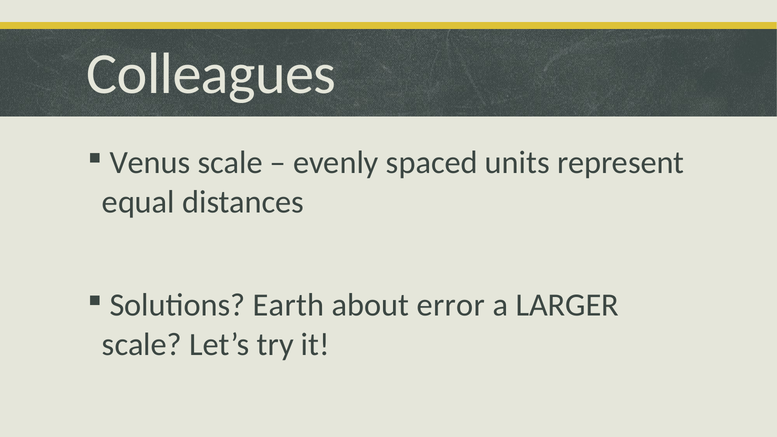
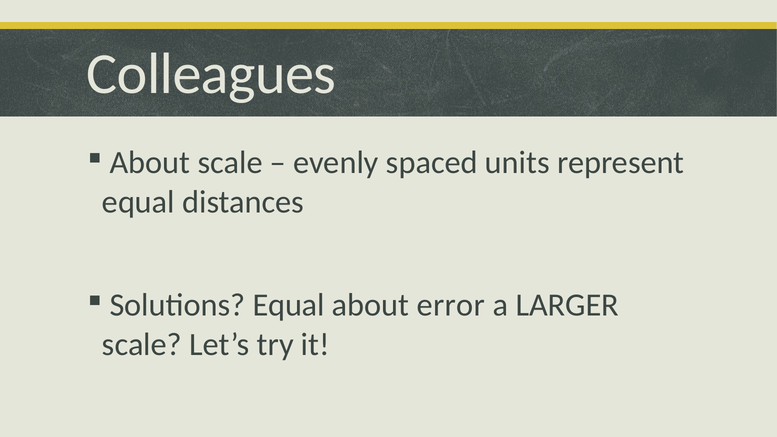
Venus: Venus -> About (150, 163)
Solutions Earth: Earth -> Equal (289, 305)
